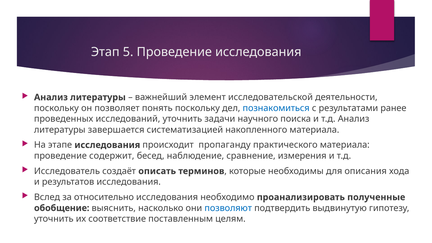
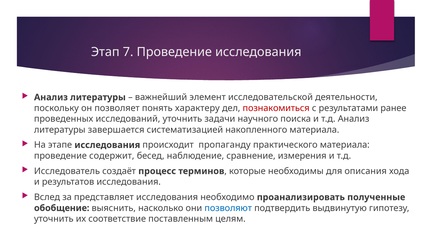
5: 5 -> 7 (128, 52)
понять поскольку: поскольку -> характеру (197, 108)
познакомиться colour: blue -> red (276, 108)
описать: описать -> процесс (157, 171)
относительно: относительно -> представляет (104, 197)
